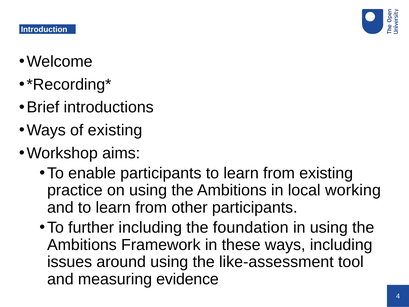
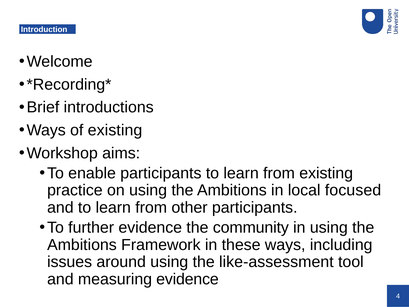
working: working -> focused (353, 190)
further including: including -> evidence (150, 227)
foundation: foundation -> community (251, 227)
